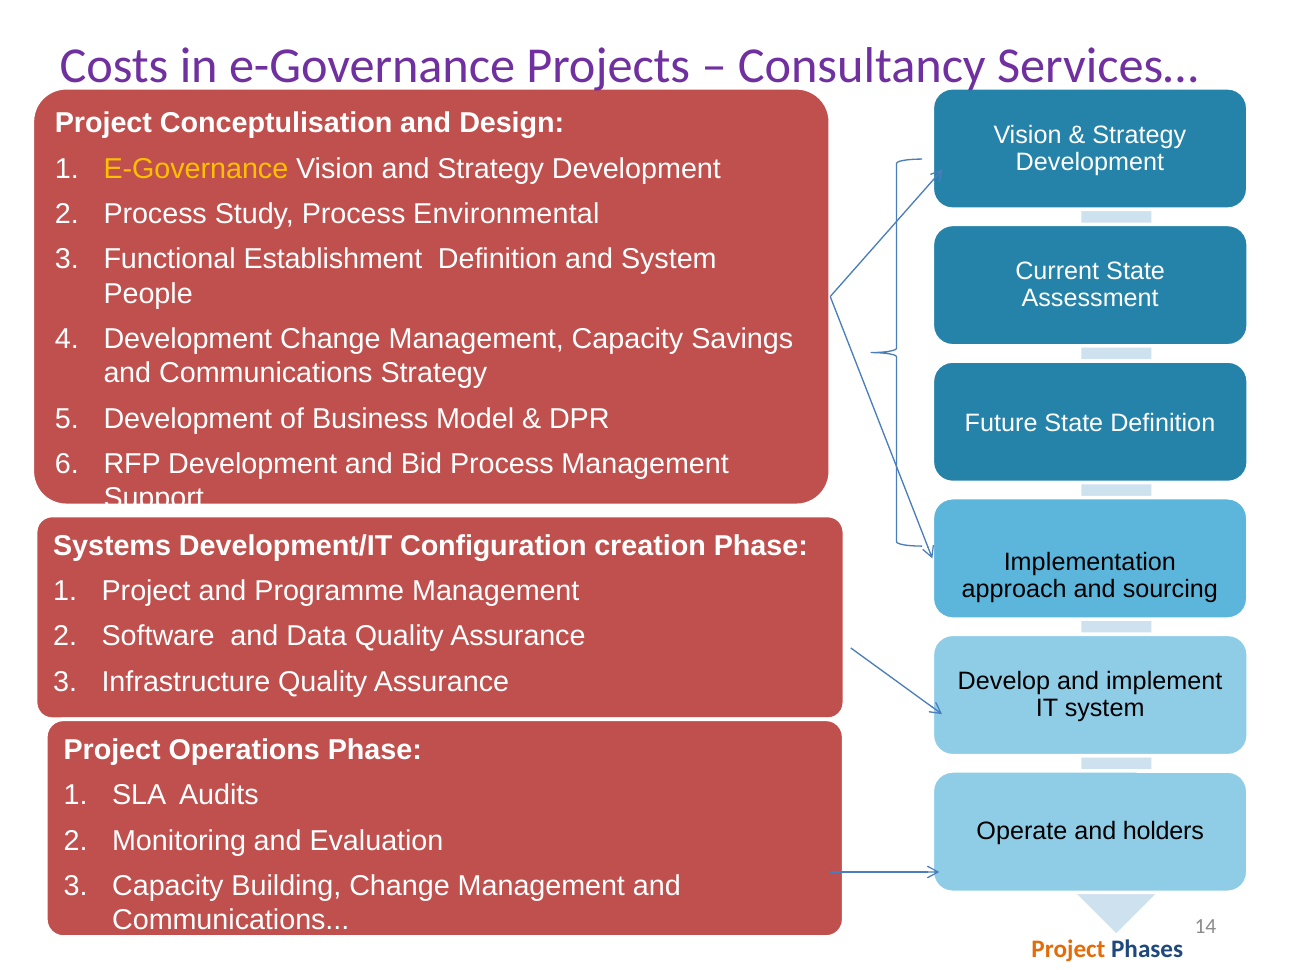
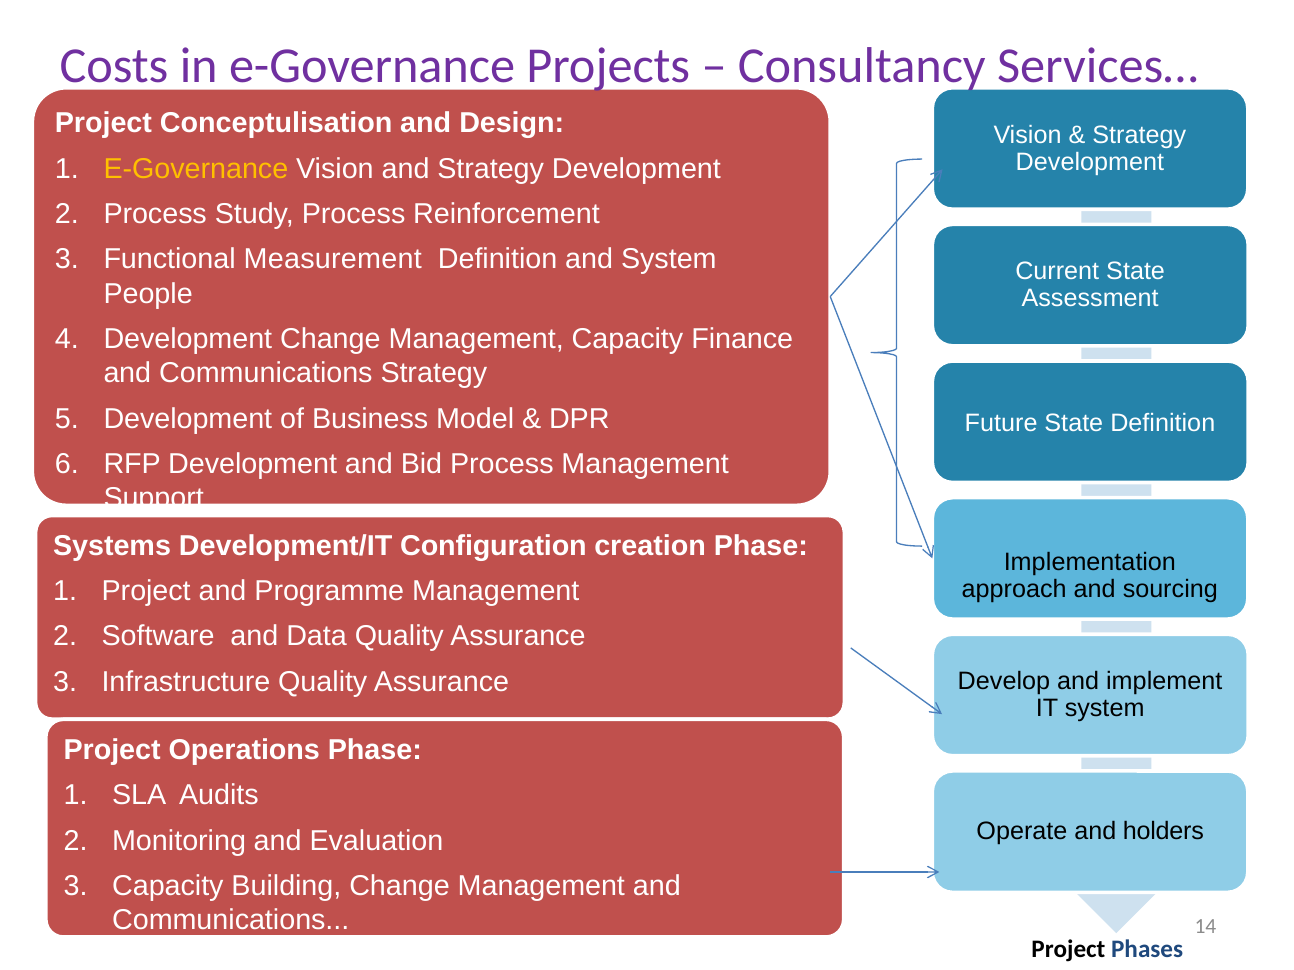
Environmental: Environmental -> Reinforcement (506, 214)
Establishment: Establishment -> Measurement (333, 259)
Savings: Savings -> Finance (742, 339)
Project colour: orange -> black (1068, 950)
